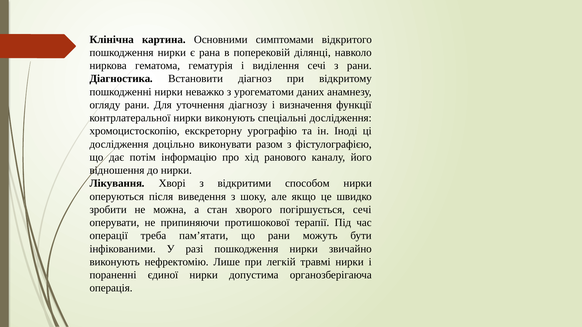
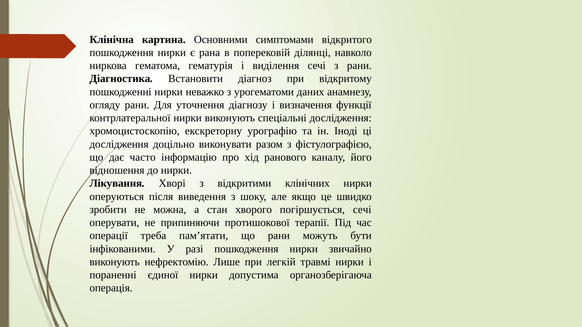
потім: потім -> часто (143, 157)
способом: способом -> клінічних (307, 184)
